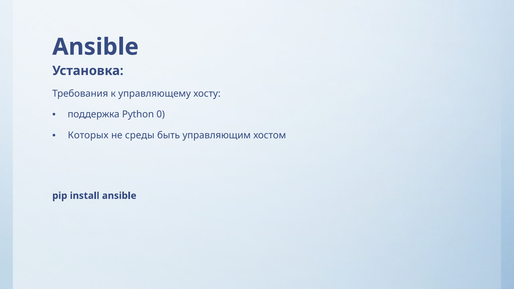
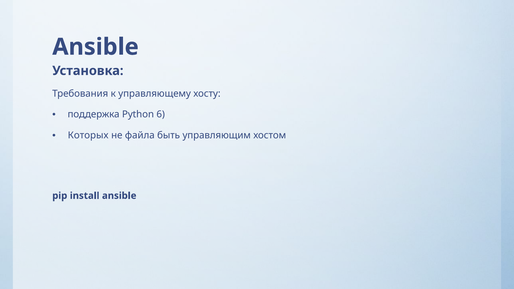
0: 0 -> 6 (161, 115)
среды: среды -> файла (140, 136)
